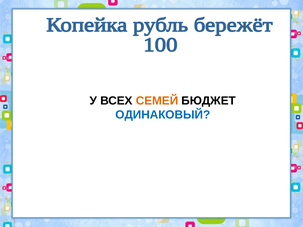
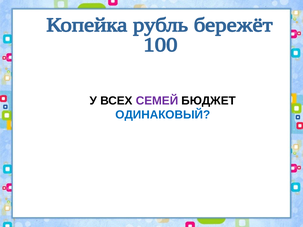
СЕМЕЙ colour: orange -> purple (157, 101)
